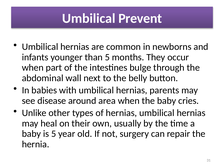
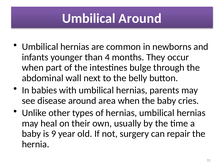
Umbilical Prevent: Prevent -> Around (140, 18)
than 5: 5 -> 4 (107, 57)
is 5: 5 -> 9 (54, 134)
